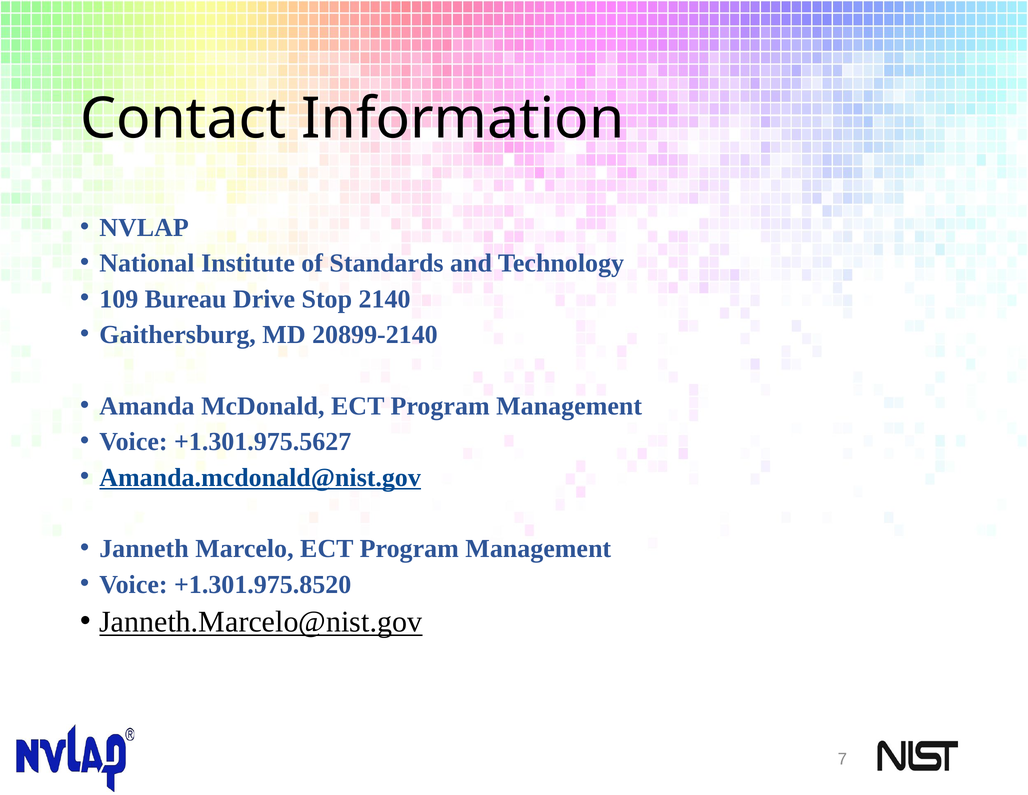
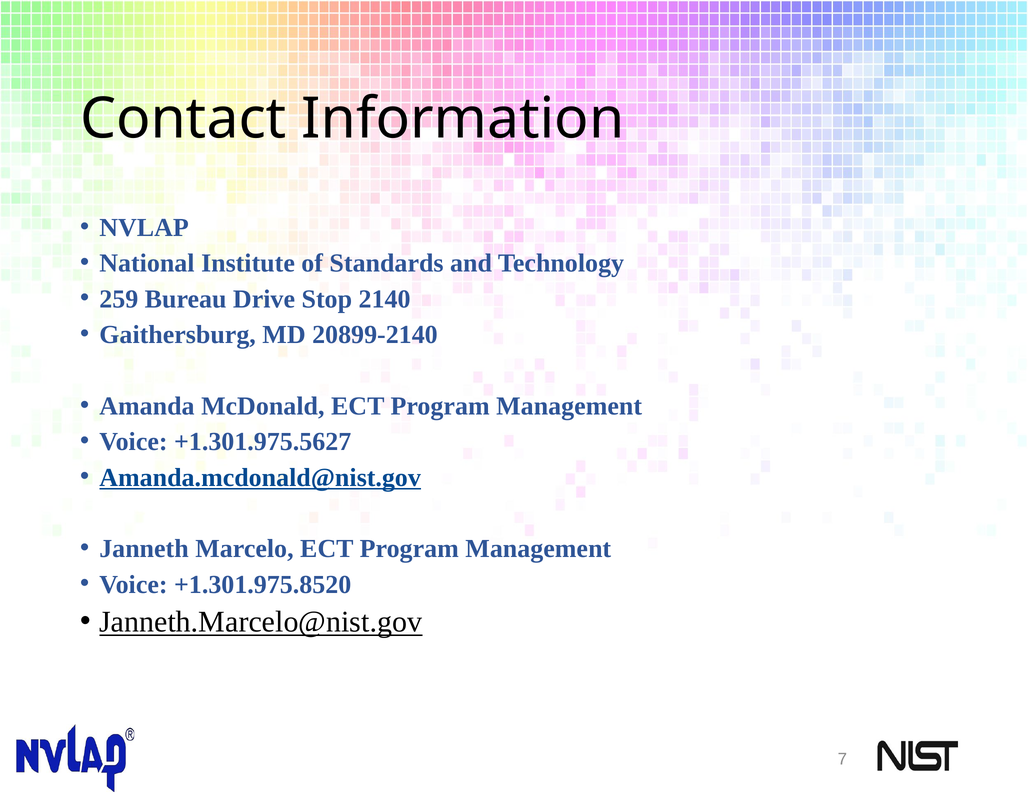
109: 109 -> 259 (119, 299)
